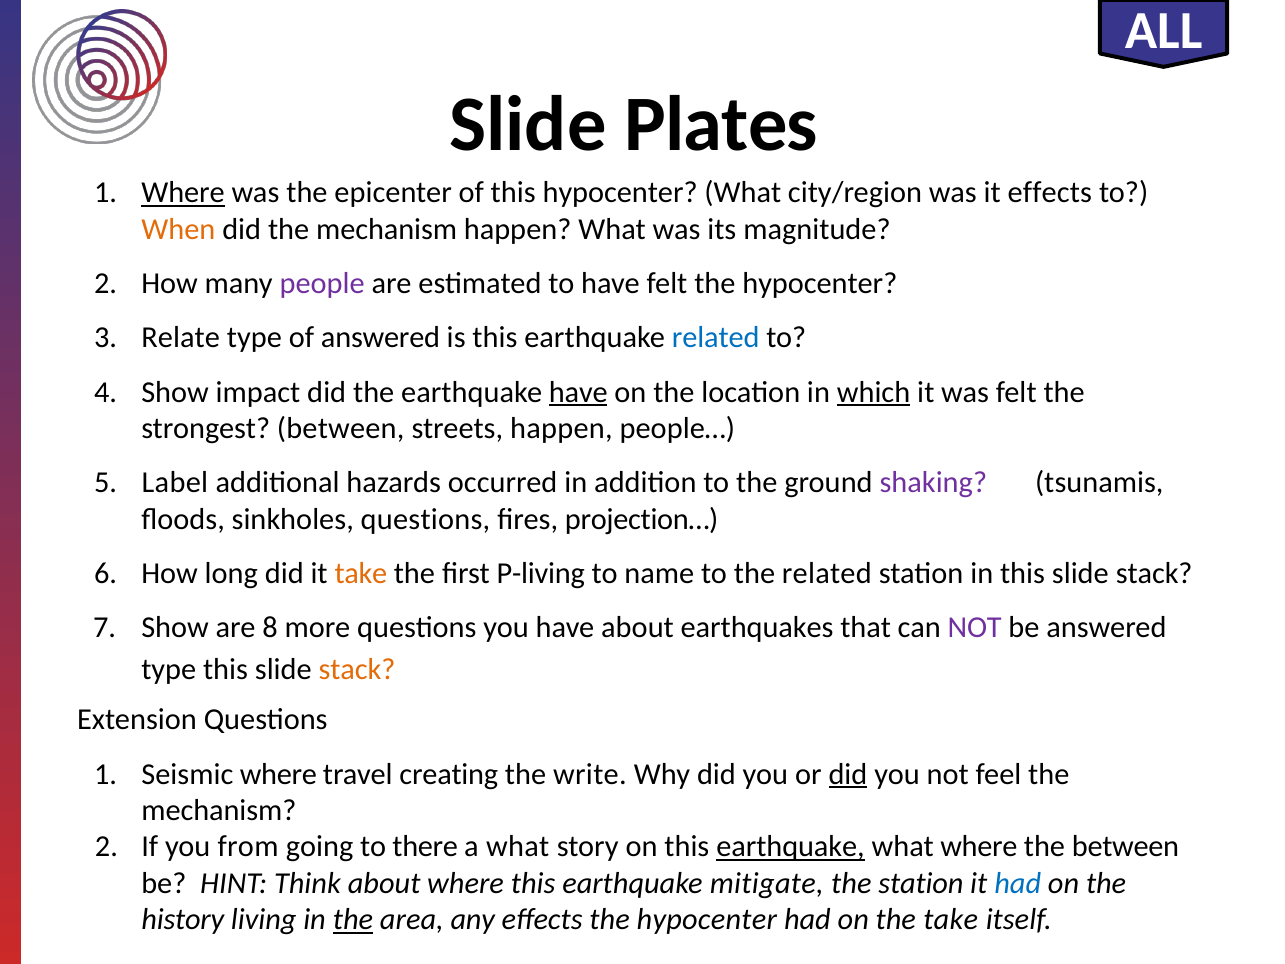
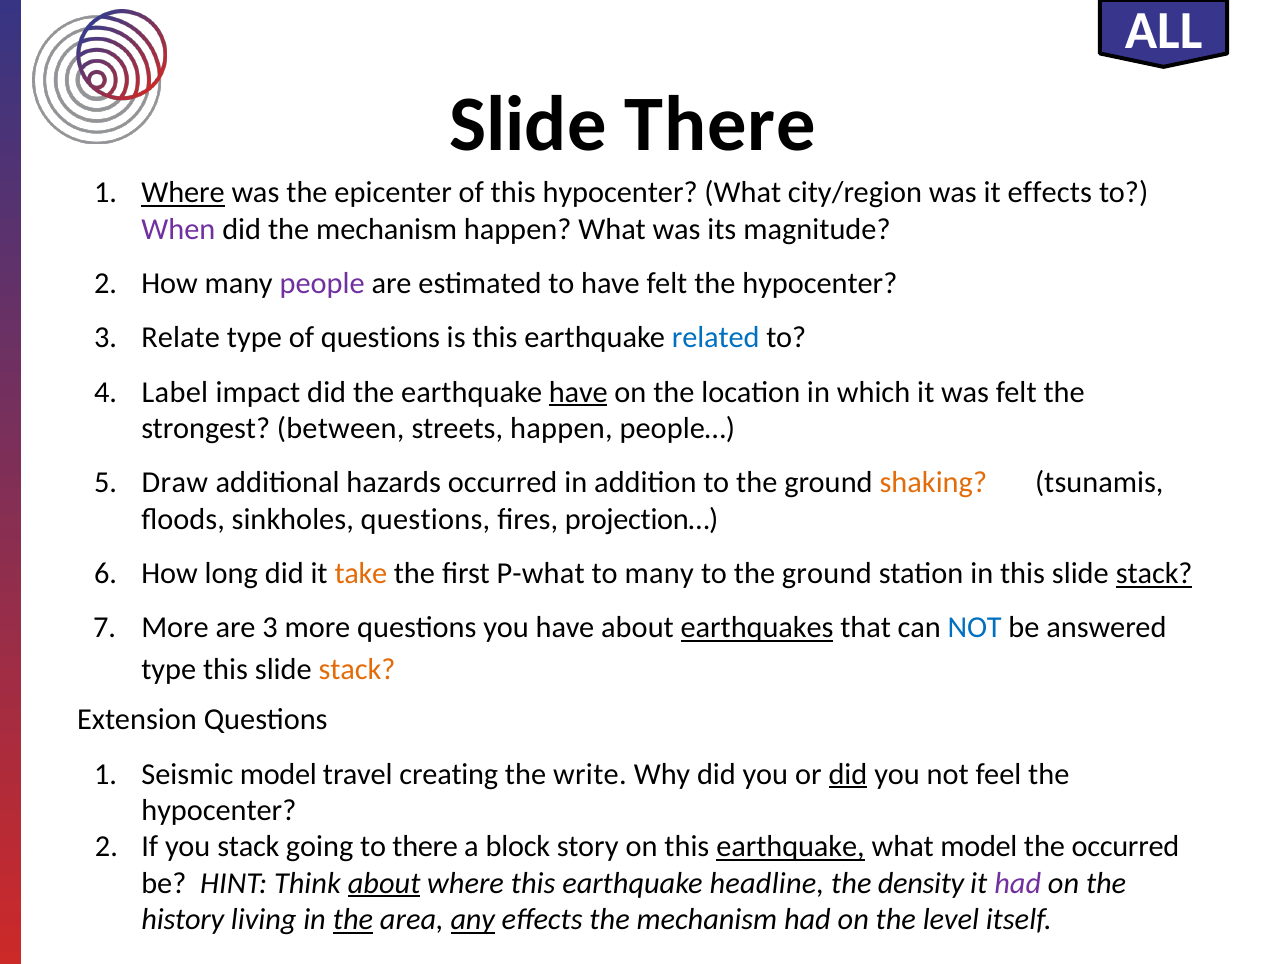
Slide Plates: Plates -> There (720, 124)
When colour: orange -> purple (178, 229)
of answered: answered -> questions (380, 338)
Show: Show -> Label (175, 392)
which underline: present -> none (874, 392)
Label: Label -> Draw (175, 483)
shaking colour: purple -> orange (933, 483)
P-living: P-living -> P-what (541, 573)
to name: name -> many (659, 573)
related: related -> ground (827, 573)
stack underline: none -> present (1154, 573)
Show: Show -> More (175, 628)
are 8: 8 -> 3 (270, 628)
earthquakes underline: none -> present (757, 628)
NOT colour: purple -> blue (975, 628)
Seismic where: where -> model (278, 774)
mechanism: mechanism -> hypocenter (219, 810)
you from: from -> stack (248, 847)
a what: what -> block (518, 847)
what where: where -> model (979, 847)
the between: between -> occurred (1125, 847)
about underline: none -> present (384, 883)
mitigate: mitigate -> headline (767, 883)
the station: station -> density (921, 883)
had colour: blue -> purple (1018, 883)
any underline: none -> present (473, 920)
effects the hypocenter: hypocenter -> mechanism (707, 920)
the take: take -> level (951, 920)
